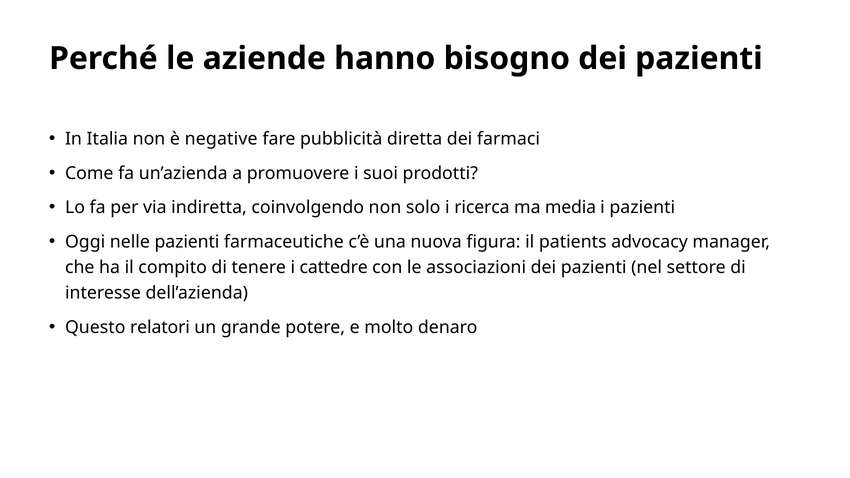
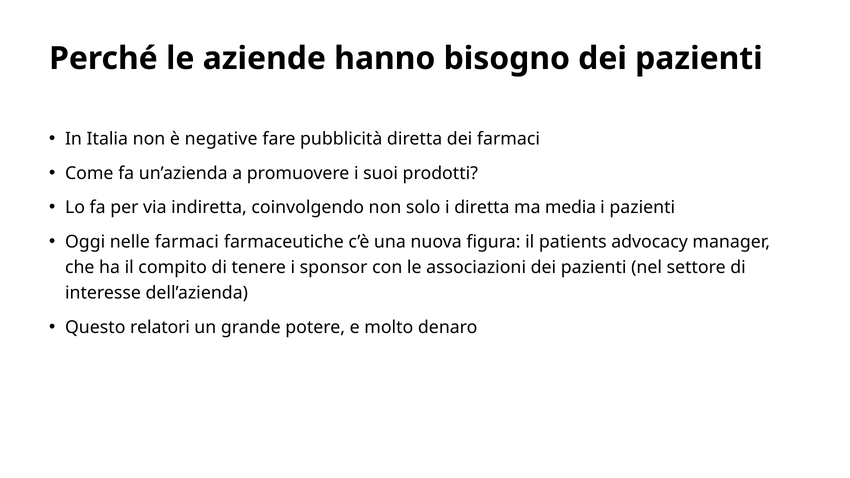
i ricerca: ricerca -> diretta (482, 208)
nelle pazienti: pazienti -> farmaci (187, 242)
cattedre: cattedre -> sponsor (334, 267)
